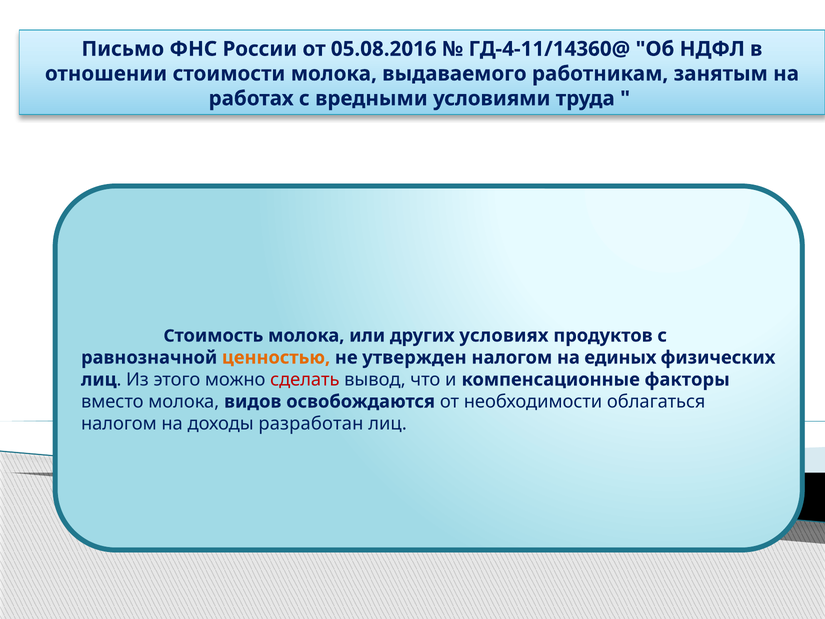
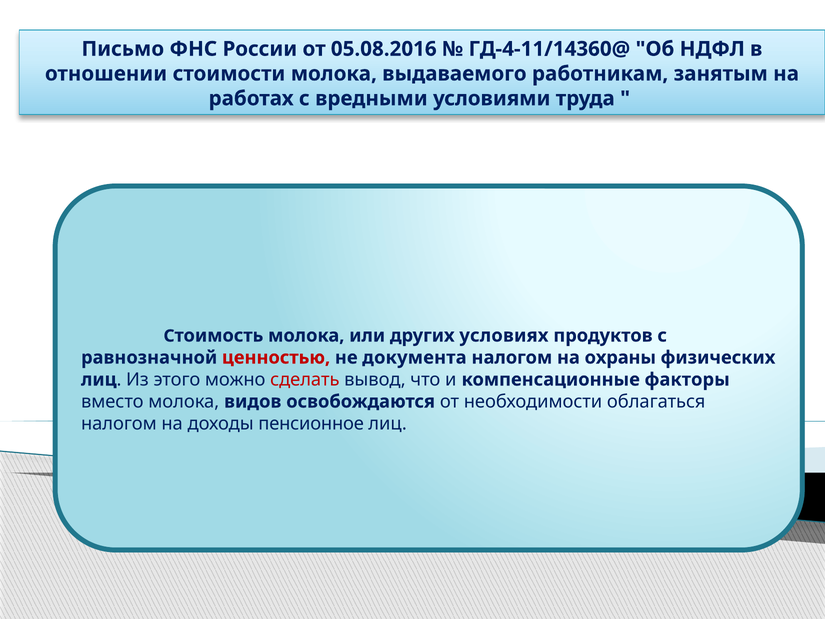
ценностью colour: orange -> red (276, 357)
утвержден: утвержден -> документа (414, 357)
единых: единых -> охраны (620, 357)
разработан: разработан -> пенсионное (311, 423)
